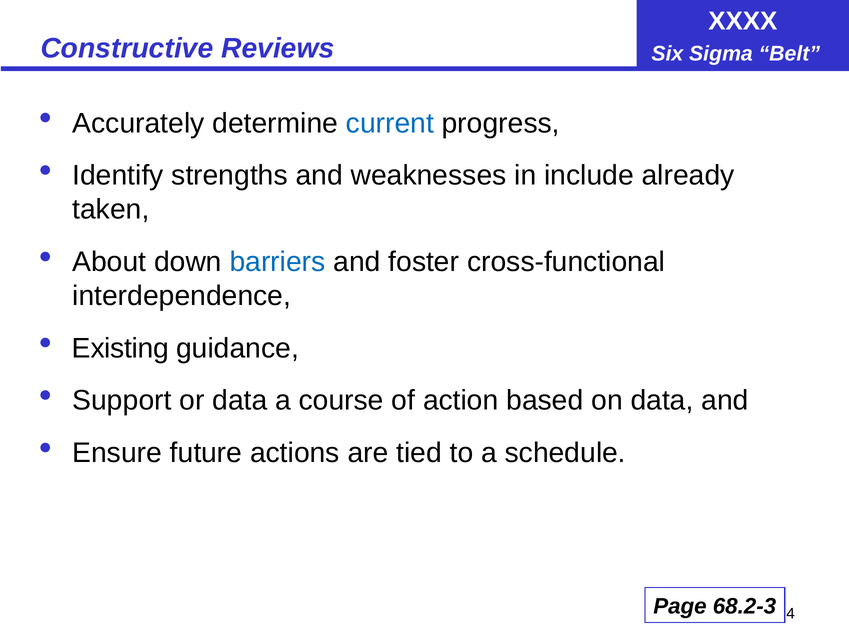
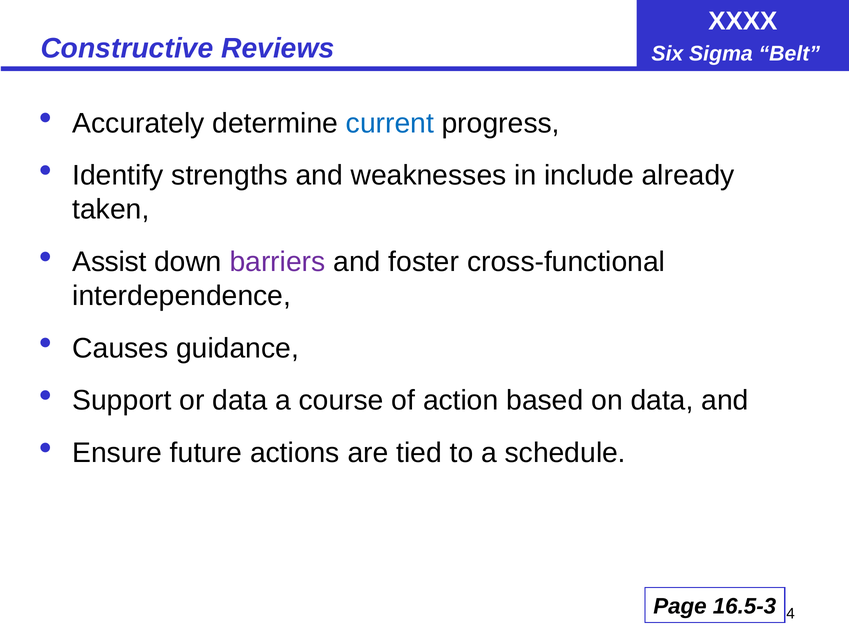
About: About -> Assist (109, 262)
barriers colour: blue -> purple (278, 262)
Existing: Existing -> Causes (120, 348)
68.2-3: 68.2-3 -> 16.5-3 (744, 606)
